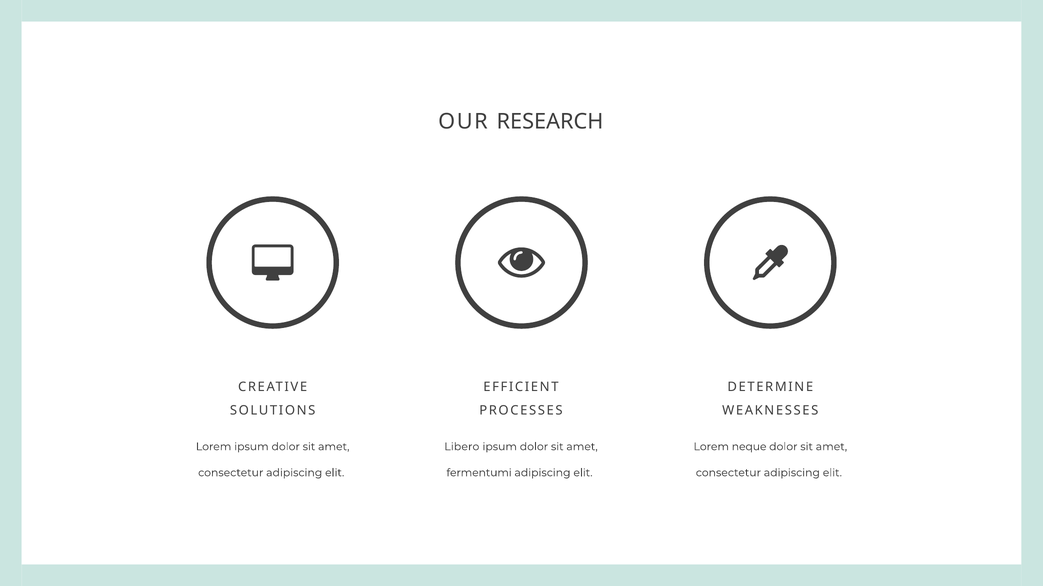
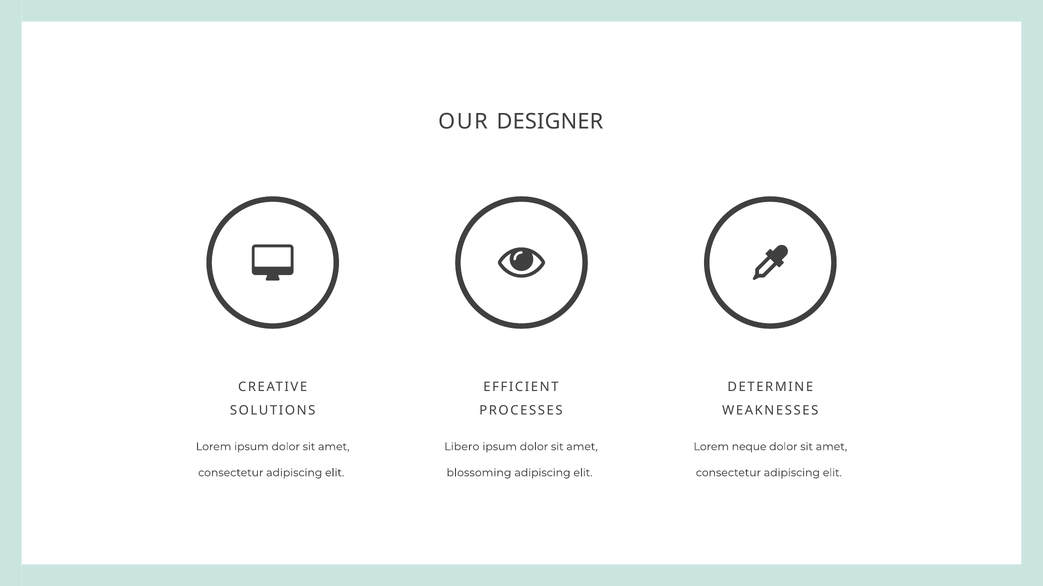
RESEARCH: RESEARCH -> DESIGNER (550, 122)
fermentumi: fermentumi -> blossoming (479, 473)
